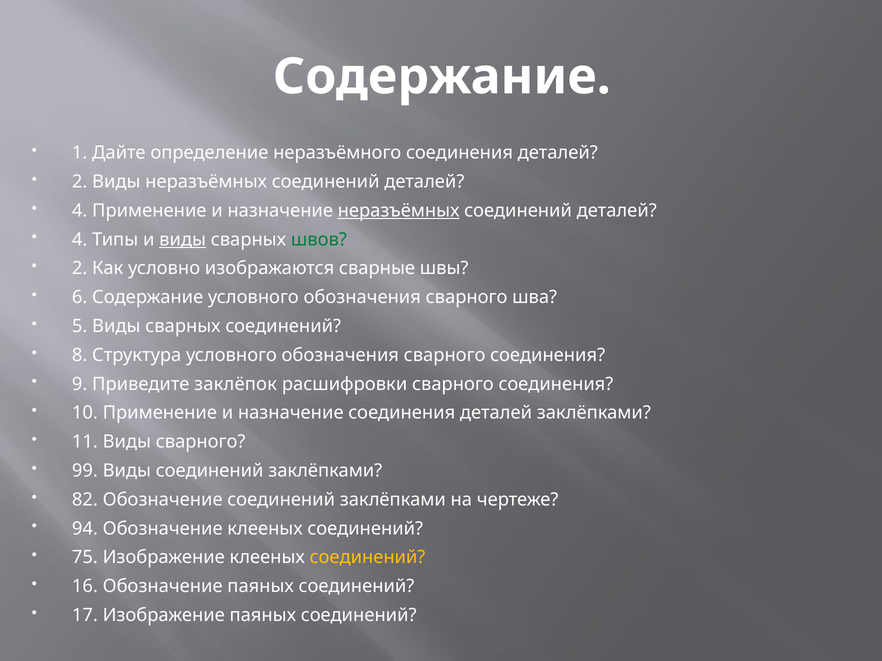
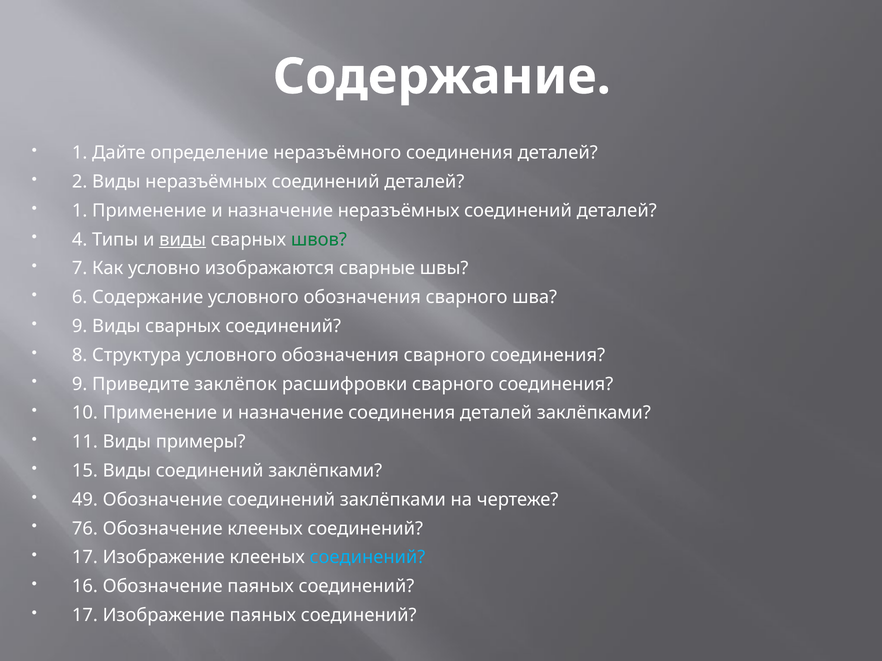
4: 4 -> 1 (80, 211)
неразъёмных underline: present -> none (399, 211)
2: 2 -> 7 (80, 269)
5: 5 -> 9 (80, 326)
Виды сварного: сварного -> примеры (201, 442)
99: 99 -> 15 (85, 471)
82: 82 -> 49 (85, 500)
94: 94 -> 76 (85, 529)
75: 75 -> 17 (85, 558)
соединений colour: yellow -> light blue (367, 558)
